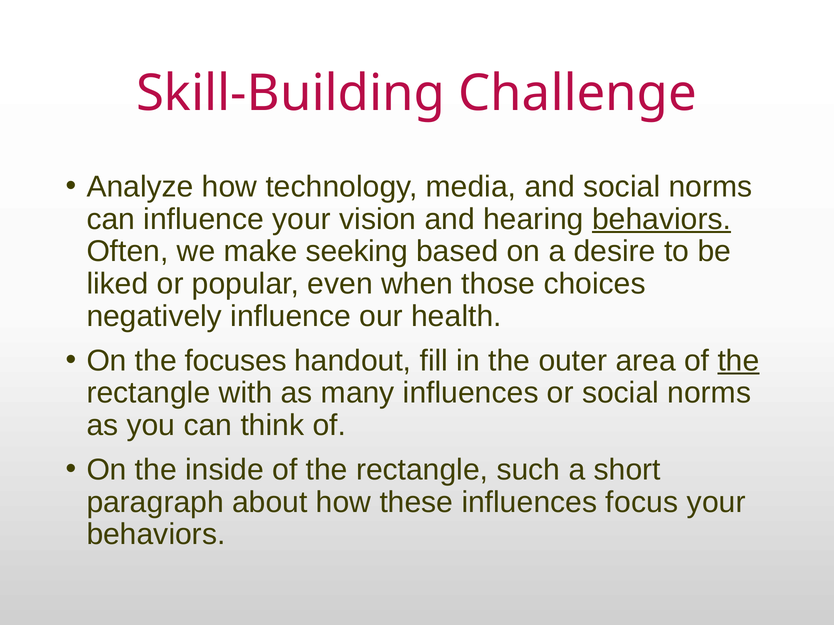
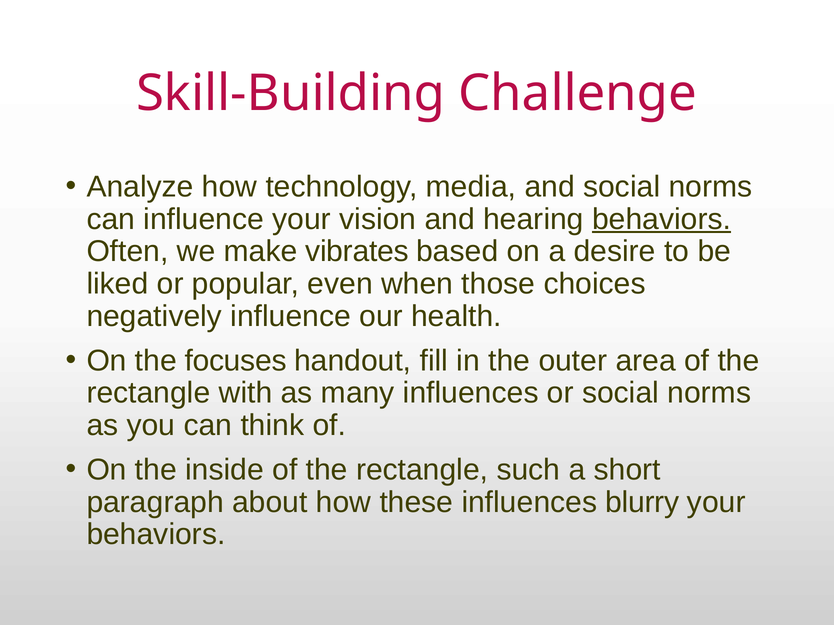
seeking: seeking -> vibrates (357, 252)
the underline: present -> none (739, 361)
focus: focus -> blurry (642, 502)
